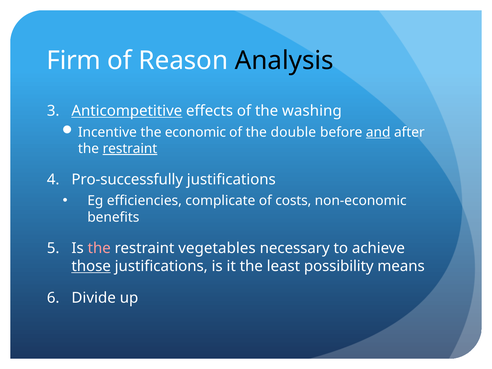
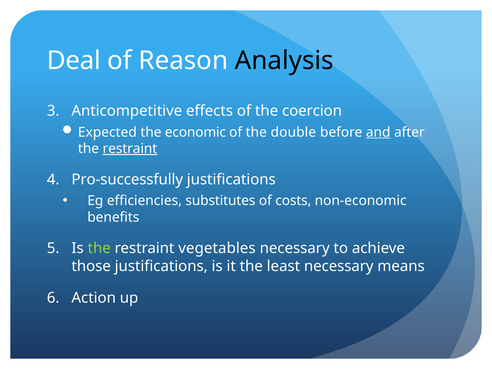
Firm: Firm -> Deal (74, 60)
Anticompetitive underline: present -> none (127, 111)
washing: washing -> coercion (312, 111)
Incentive: Incentive -> Expected (107, 132)
complicate: complicate -> substitutes (220, 201)
the colour: pink -> light green (99, 248)
those underline: present -> none (91, 266)
least possibility: possibility -> necessary (339, 266)
Divide: Divide -> Action (94, 298)
